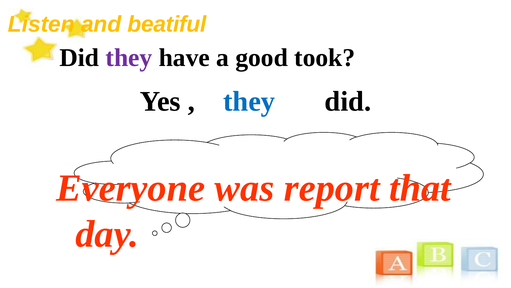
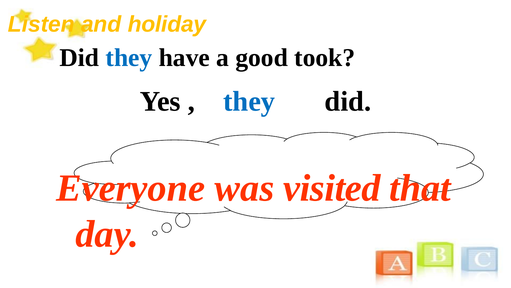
beatiful: beatiful -> holiday (167, 24)
they colour: purple -> blue (129, 58)
report: report -> visited (332, 188)
